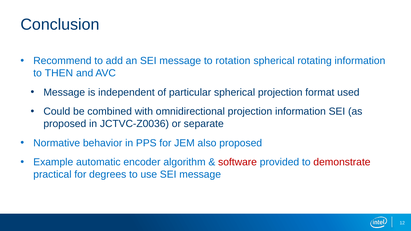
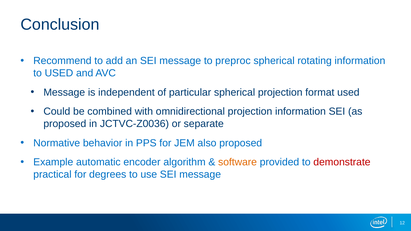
rotation: rotation -> preproc (233, 61)
to THEN: THEN -> USED (59, 73)
software colour: red -> orange (238, 162)
